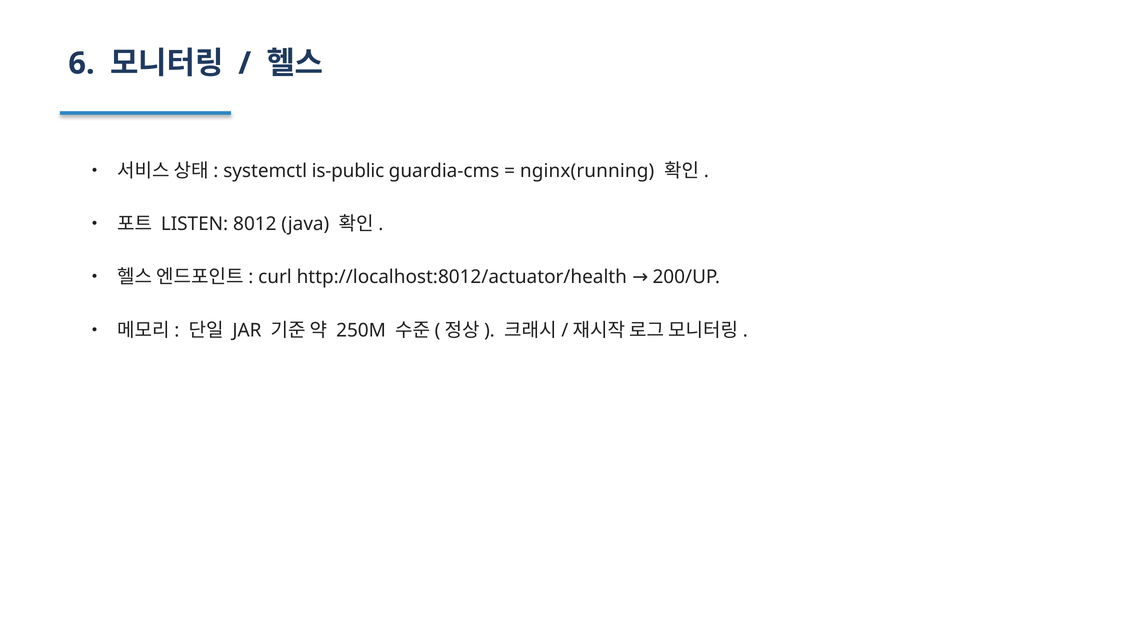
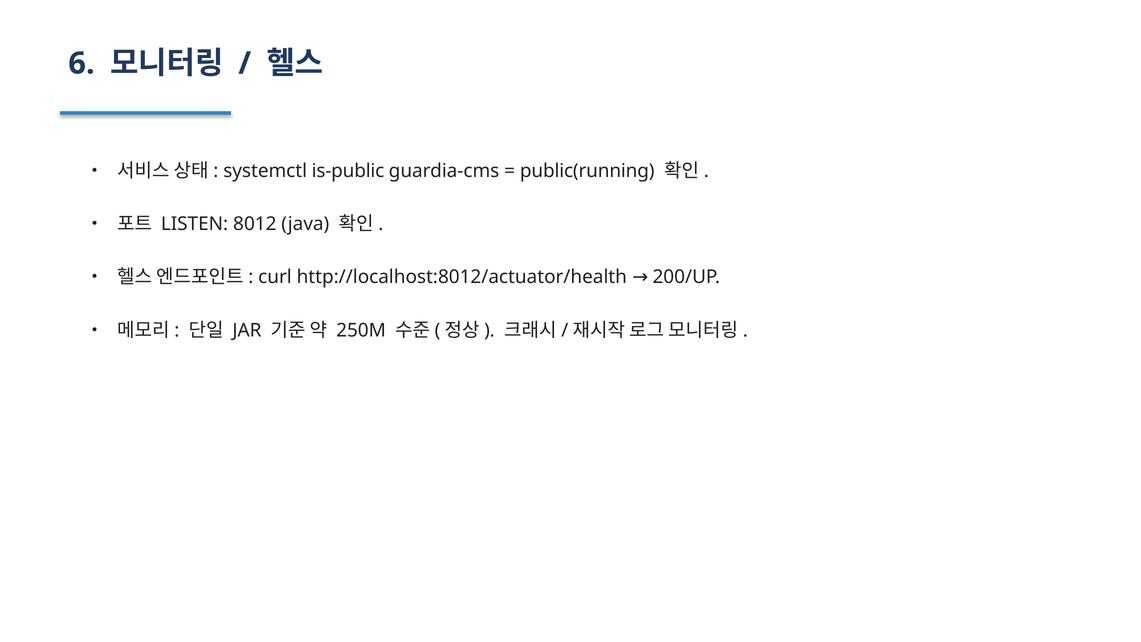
nginx(running: nginx(running -> public(running (587, 171)
